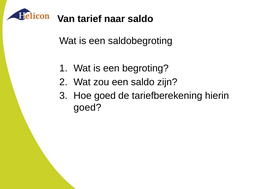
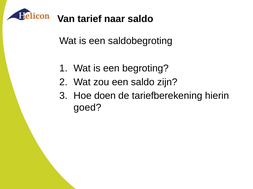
Hoe goed: goed -> doen (105, 96)
